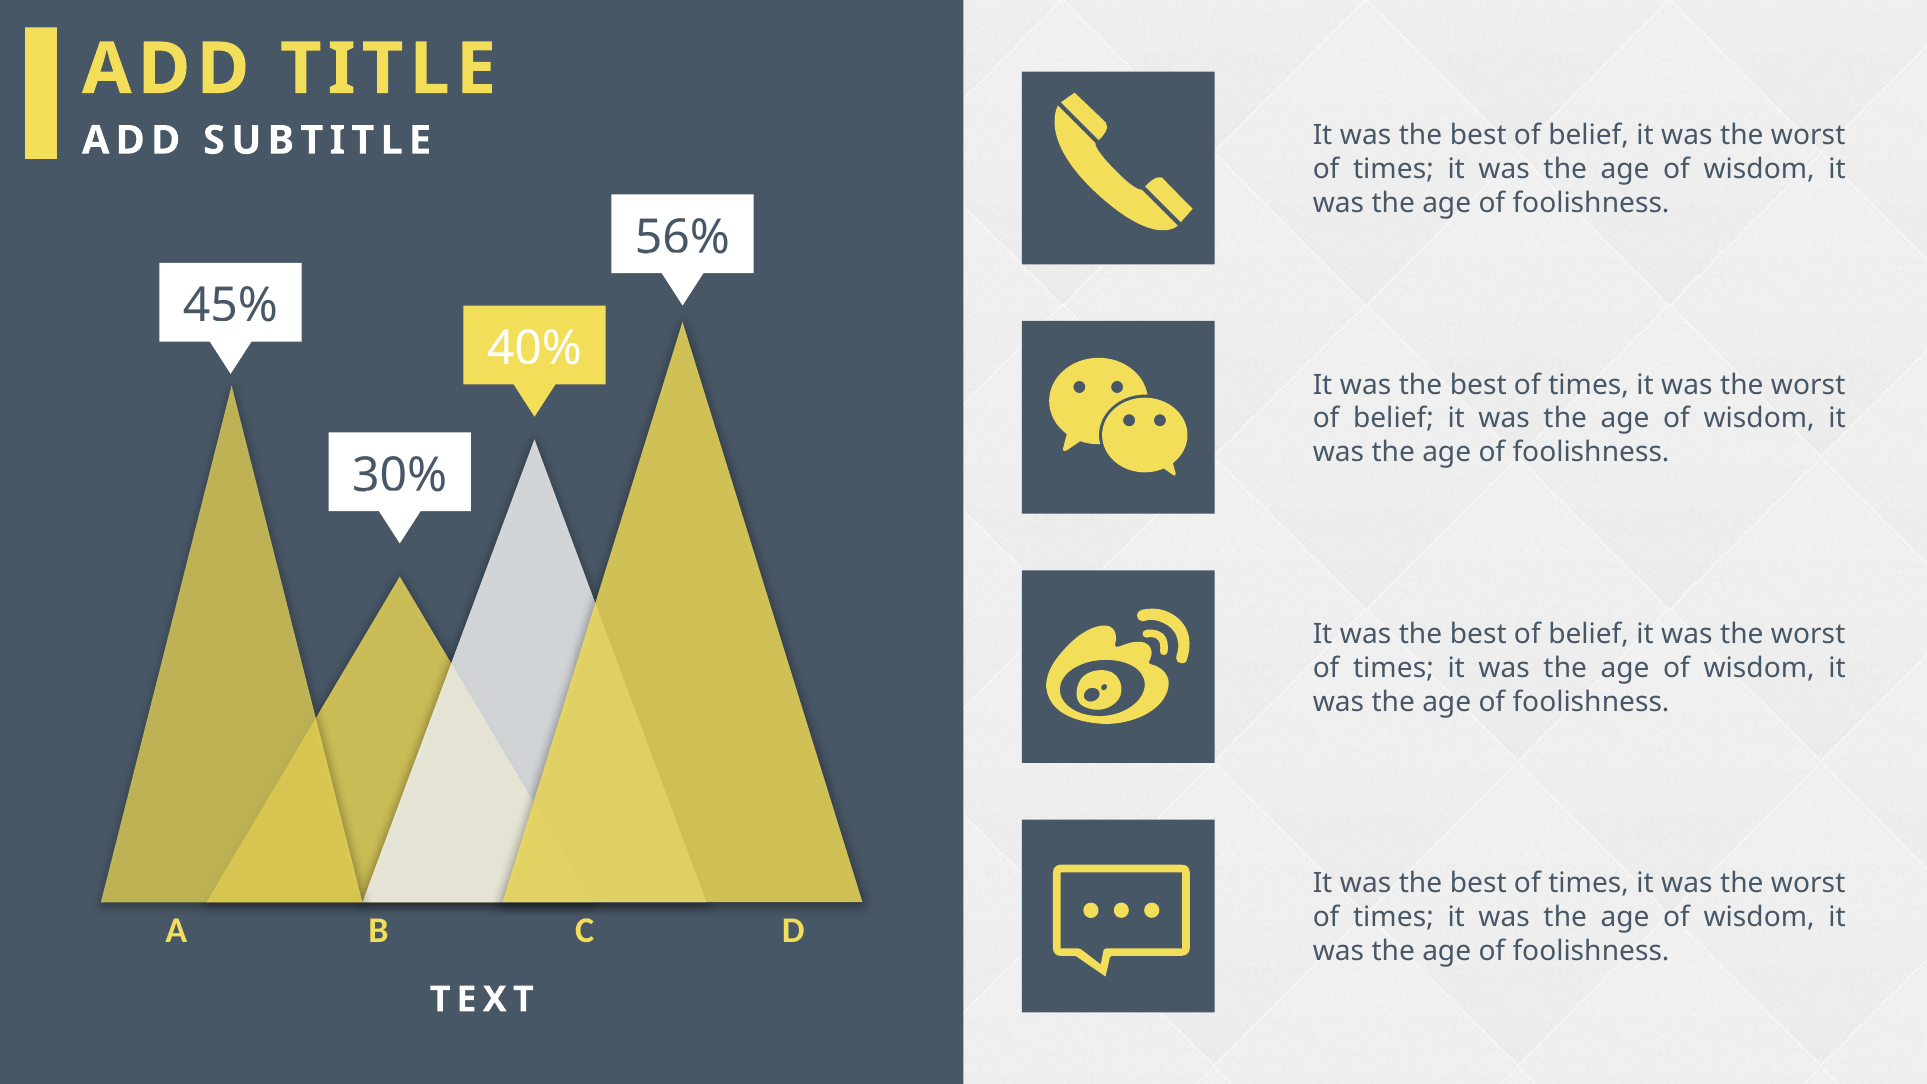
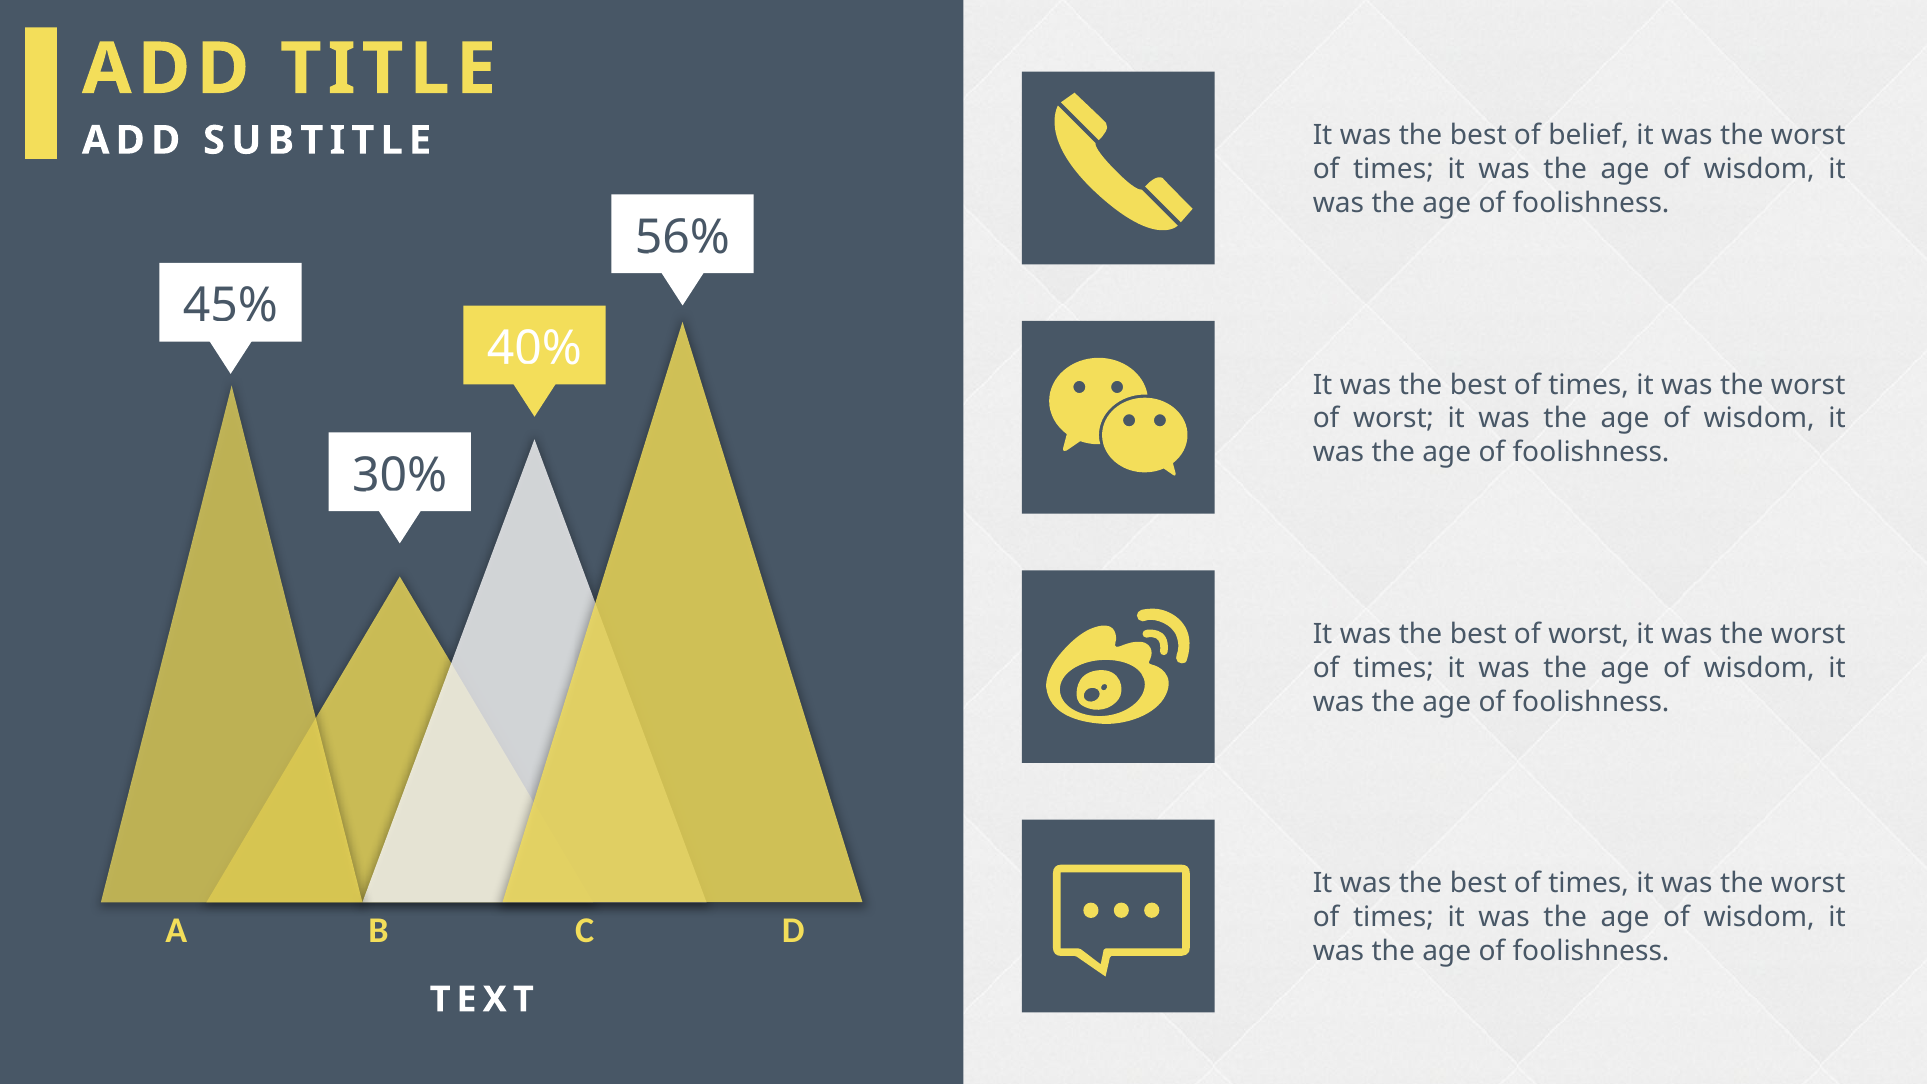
belief: belief -> worst (1394, 419)
belief: belief -> worst (1589, 634)
